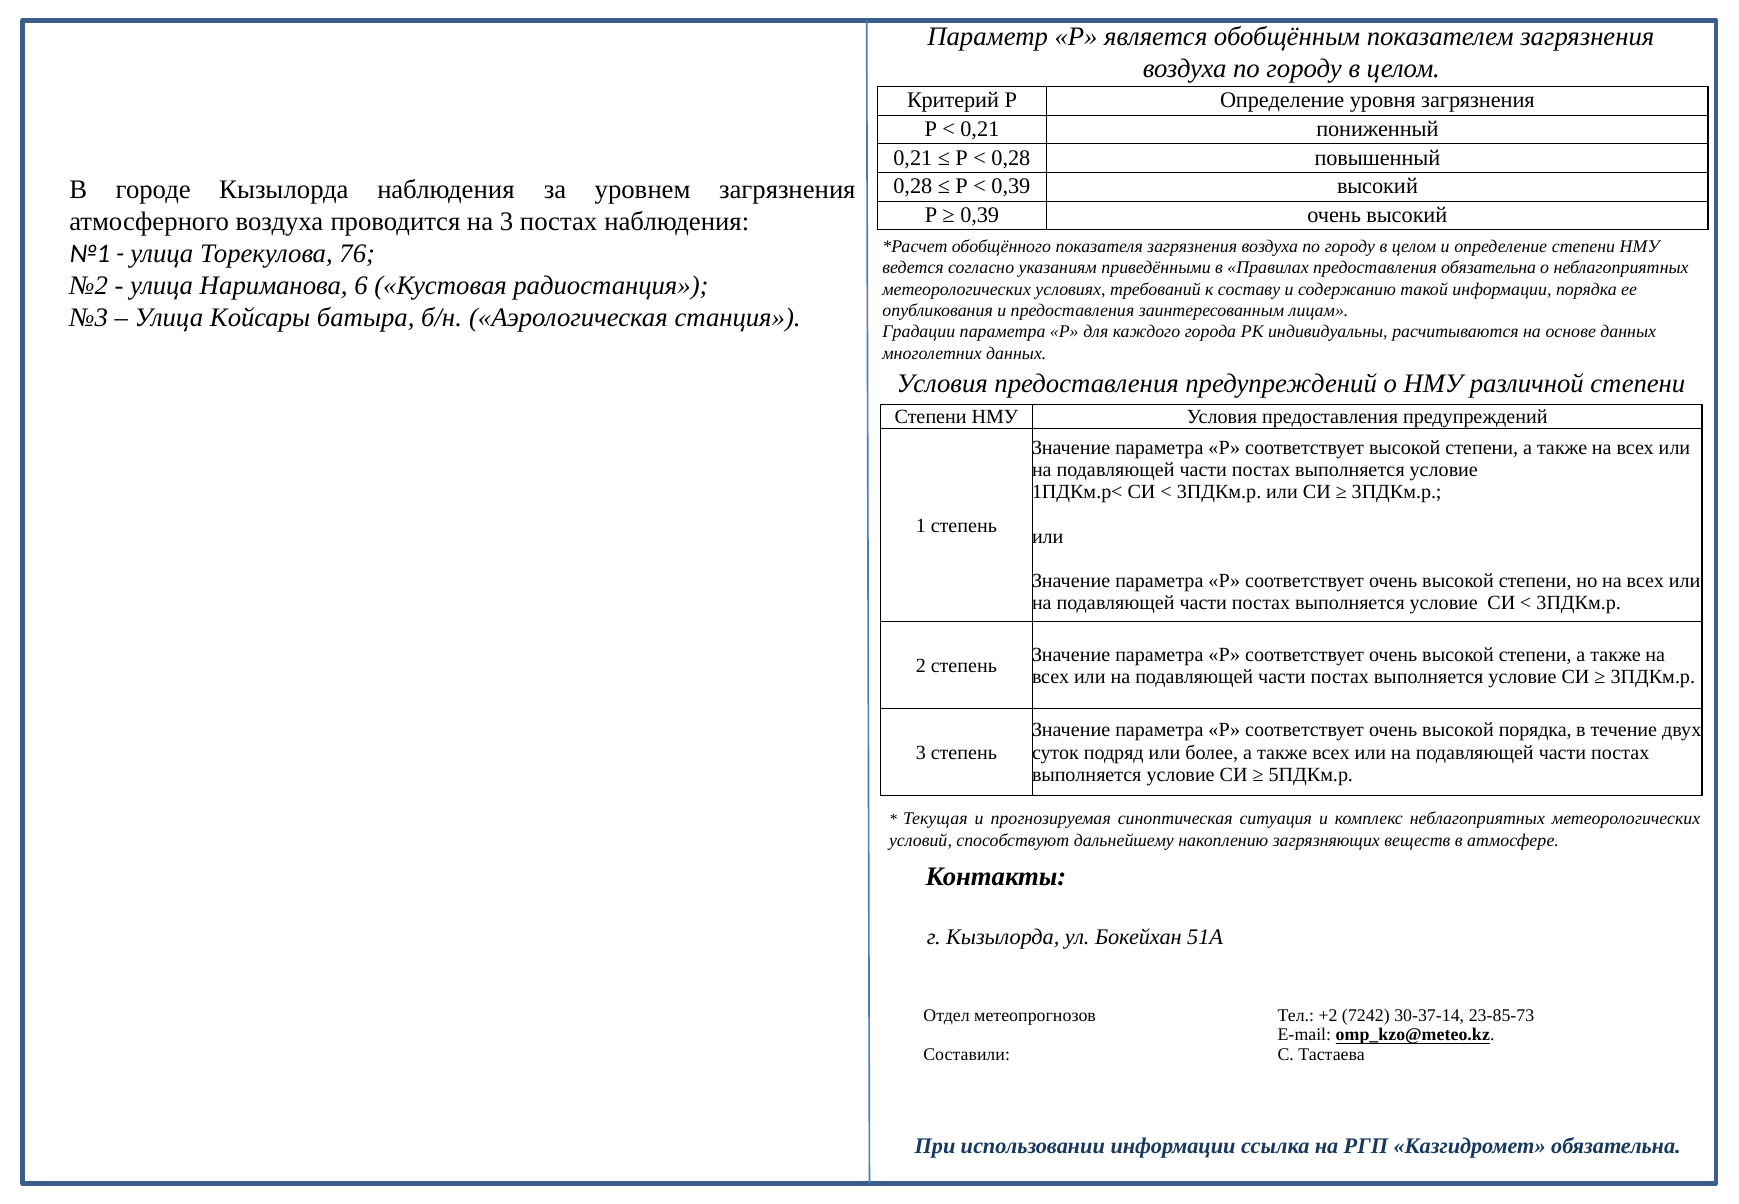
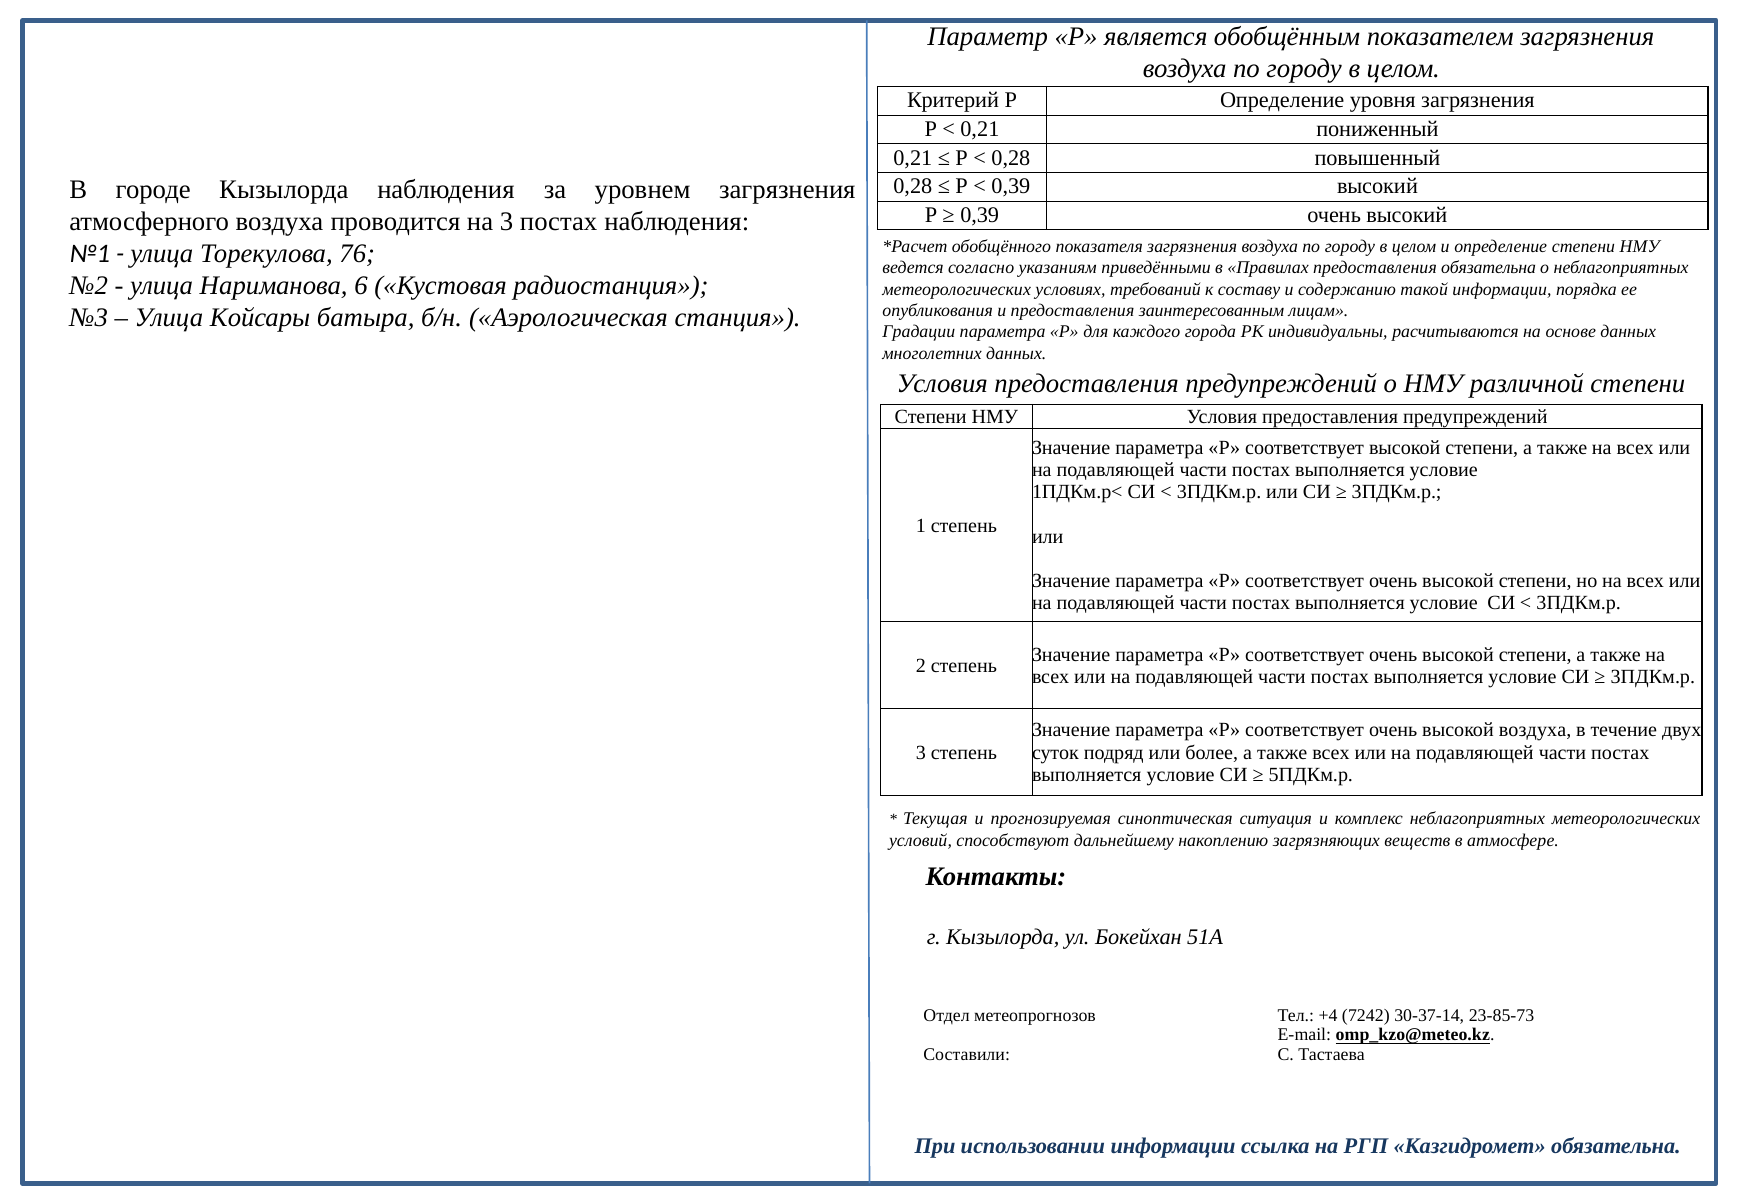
высокой порядка: порядка -> воздуха (1535, 730)
+2: +2 -> +4 (1328, 1015)
